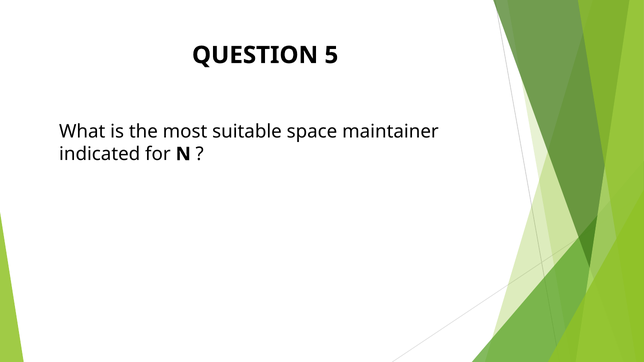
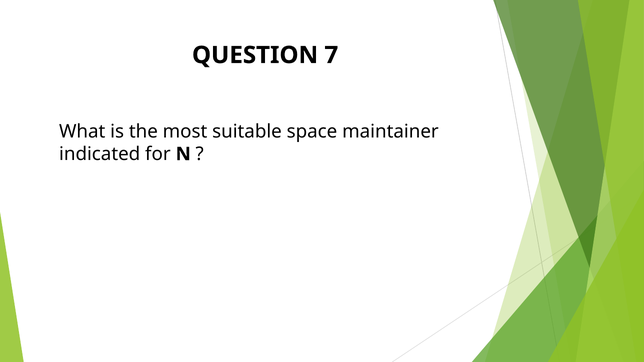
5: 5 -> 7 (331, 55)
